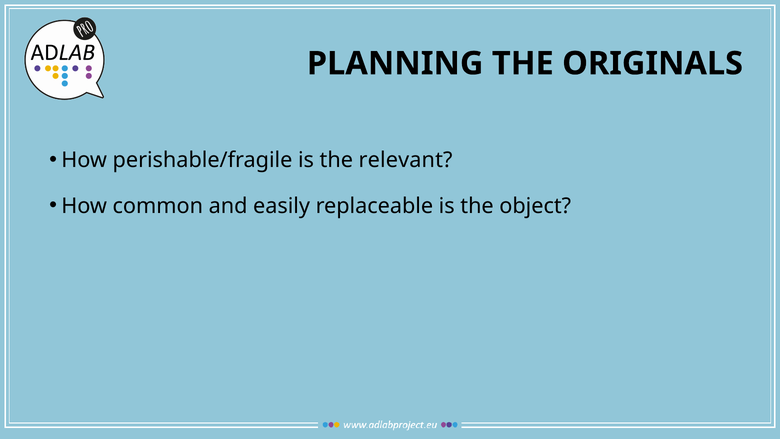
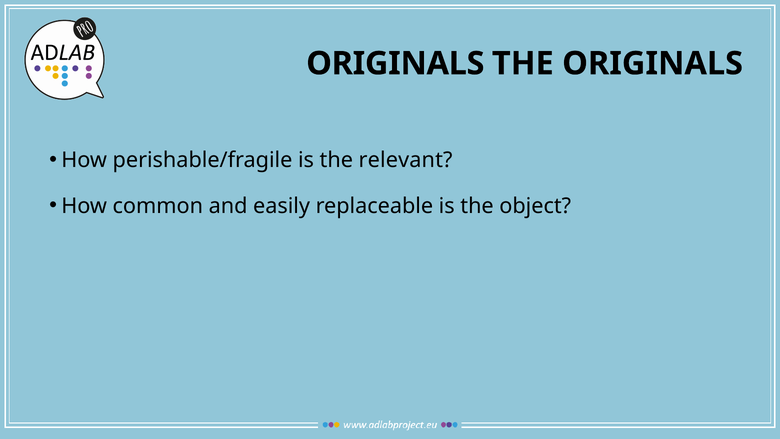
PLANNING: PLANNING -> ORIGINALS (395, 63)
